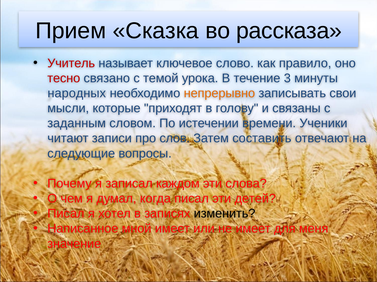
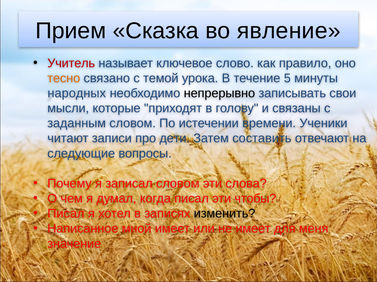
рассказа: рассказа -> явление (289, 31)
тесно colour: red -> orange (64, 78)
3: 3 -> 5 (287, 78)
непрерывно colour: orange -> black (219, 93)
слов: слов -> дети (175, 139)
записал каждом: каждом -> словом (178, 184)
детей: детей -> чтобы (255, 199)
